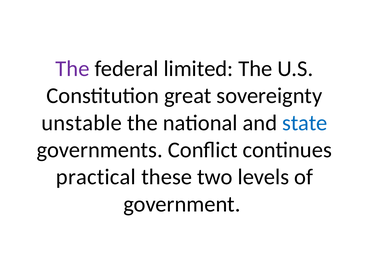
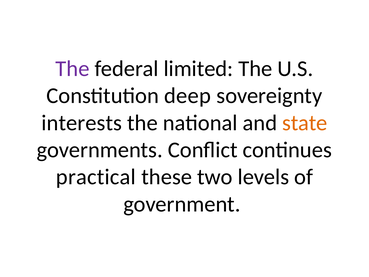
great: great -> deep (188, 96)
unstable: unstable -> interests (82, 123)
state colour: blue -> orange (305, 123)
